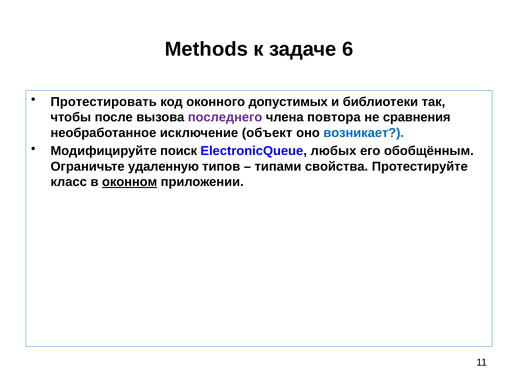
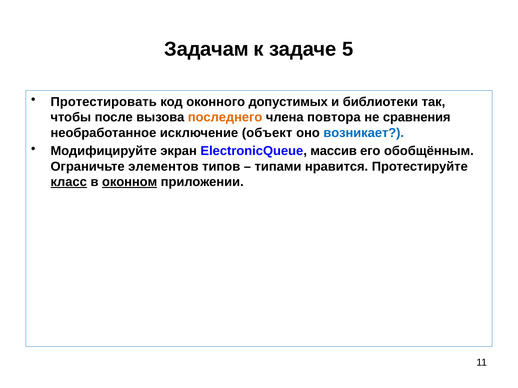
Methods: Methods -> Задачам (206, 49)
6: 6 -> 5 (348, 49)
последнего colour: purple -> orange (225, 117)
поиск: поиск -> экран (179, 151)
любых: любых -> массив (334, 151)
удаленную: удаленную -> элементов (163, 167)
свойства: свойства -> нравится (337, 167)
класс underline: none -> present (69, 182)
